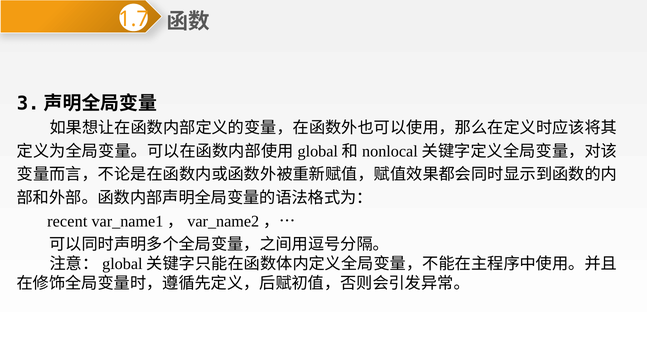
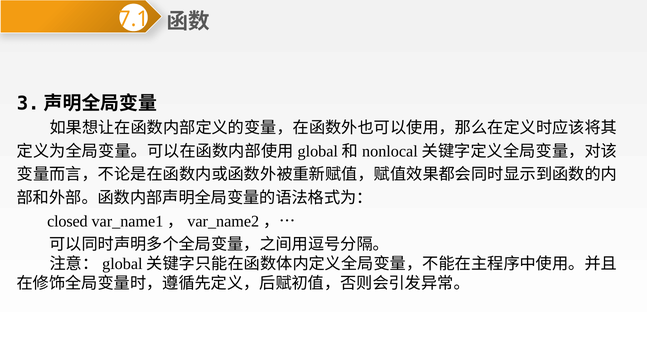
1.7: 1.7 -> 7.1 (134, 19)
recent: recent -> closed (67, 221)
